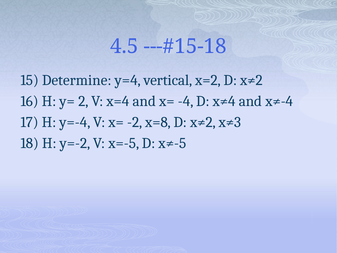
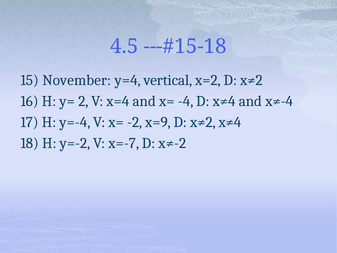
Determine: Determine -> November (77, 80)
x=8: x=8 -> x=9 (158, 122)
x≠2 x≠3: x≠3 -> x≠4 (230, 122)
x=-5: x=-5 -> x=-7 (124, 143)
x≠-5: x≠-5 -> x≠-2 (172, 143)
